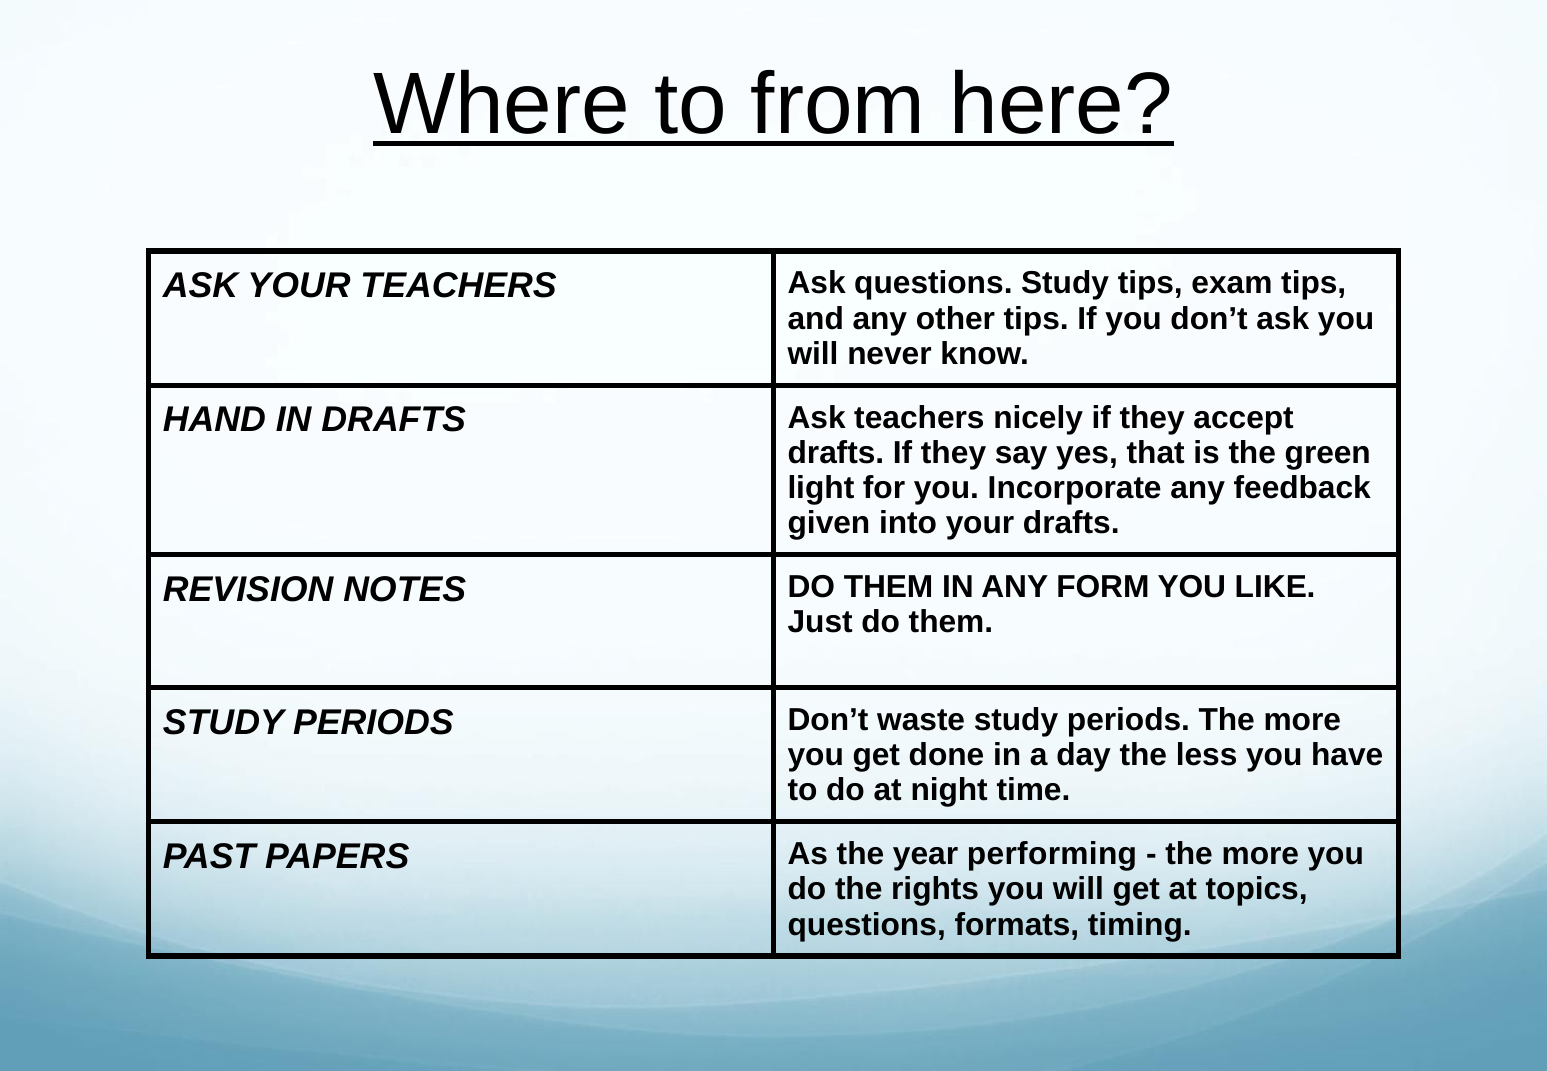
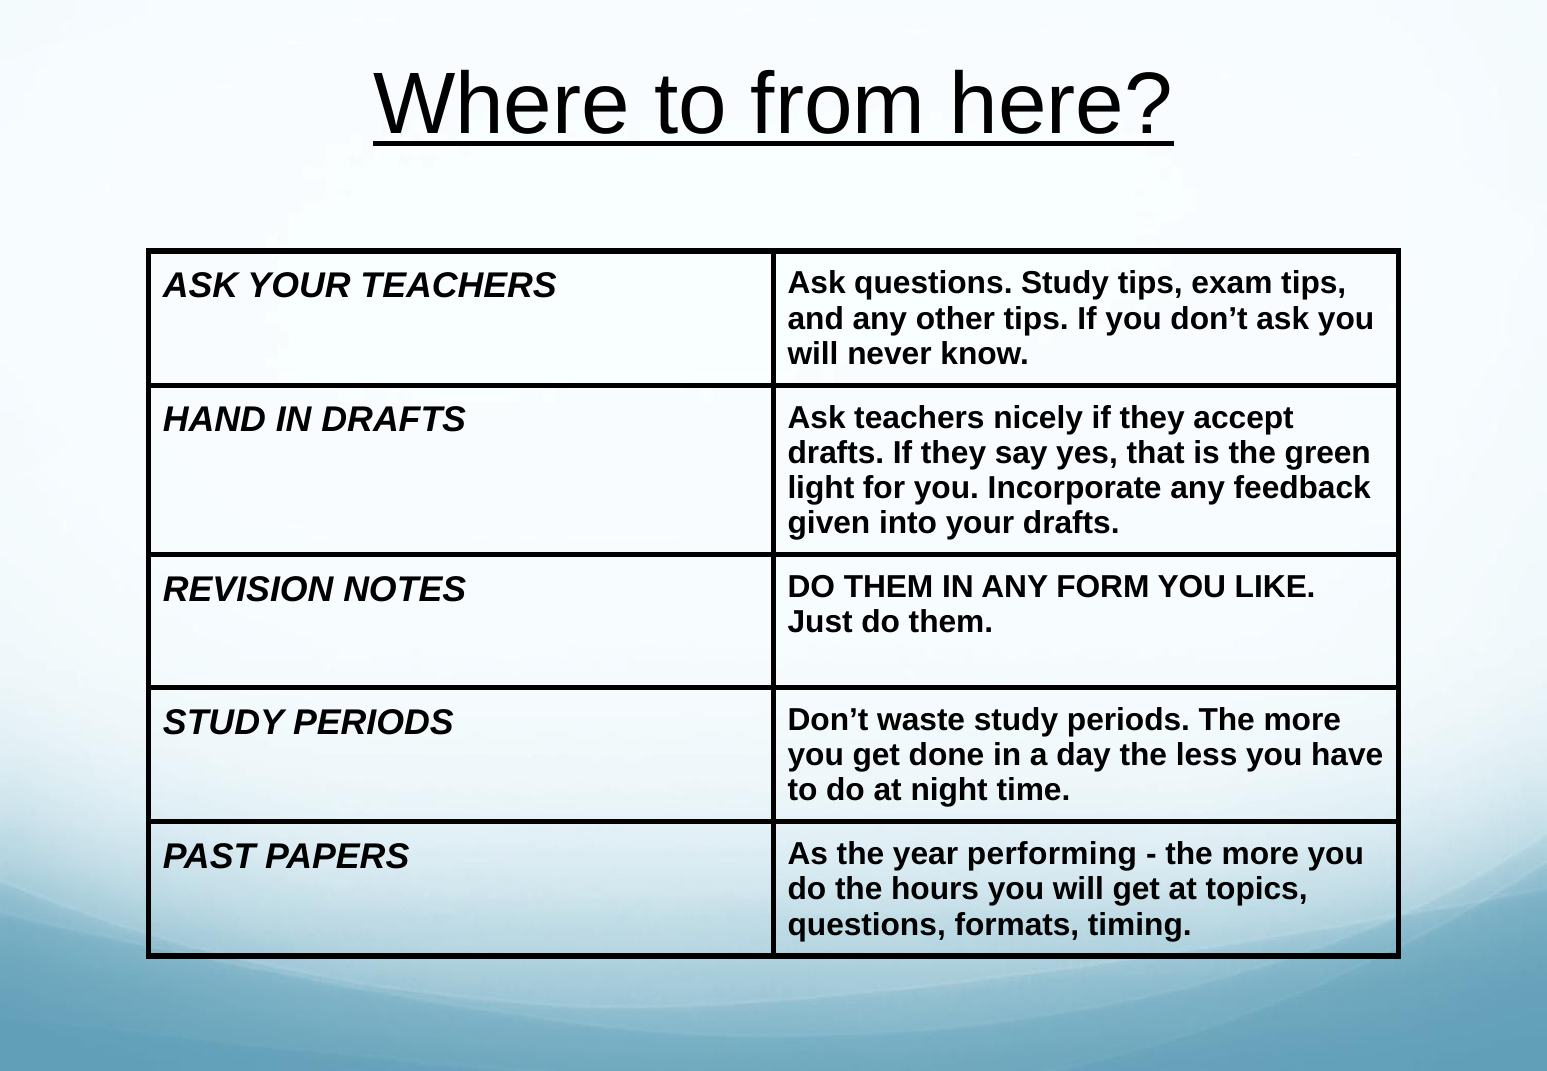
rights: rights -> hours (935, 889)
